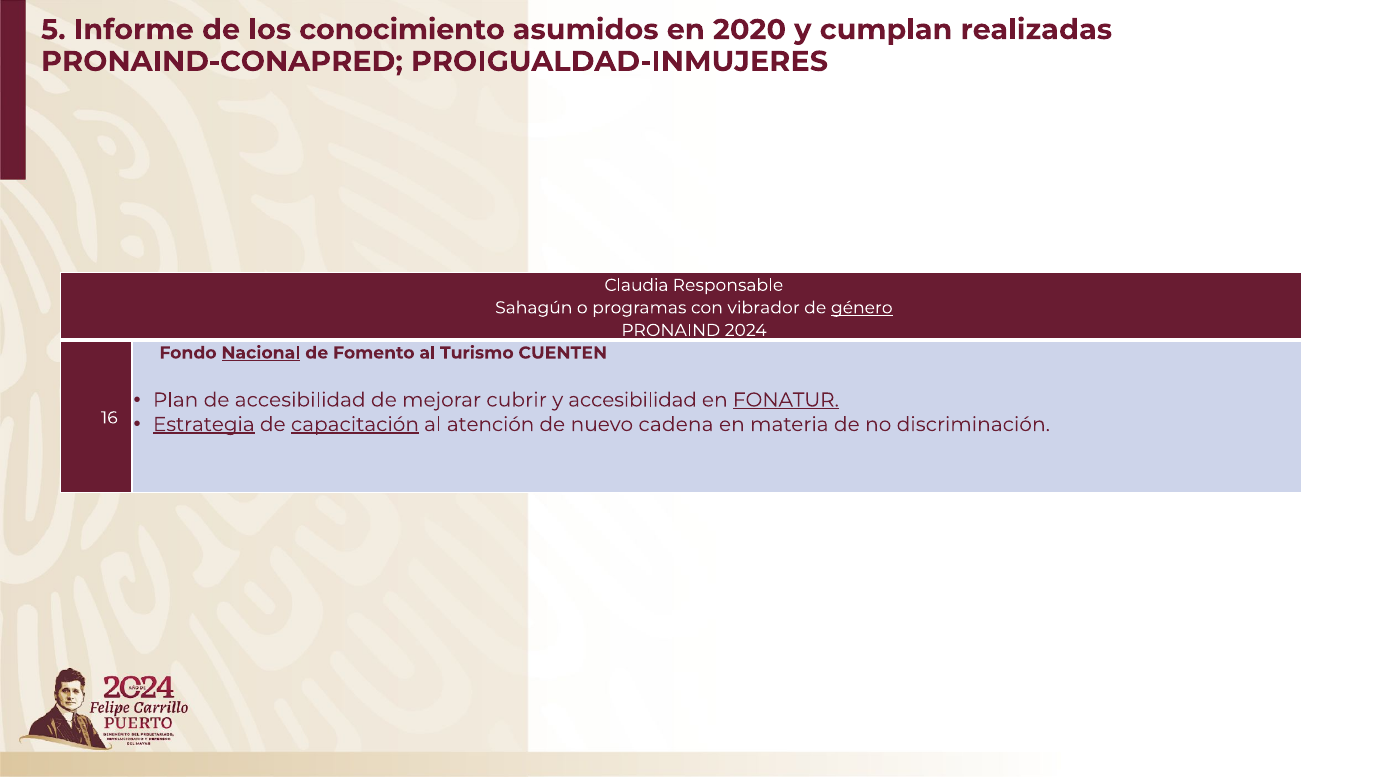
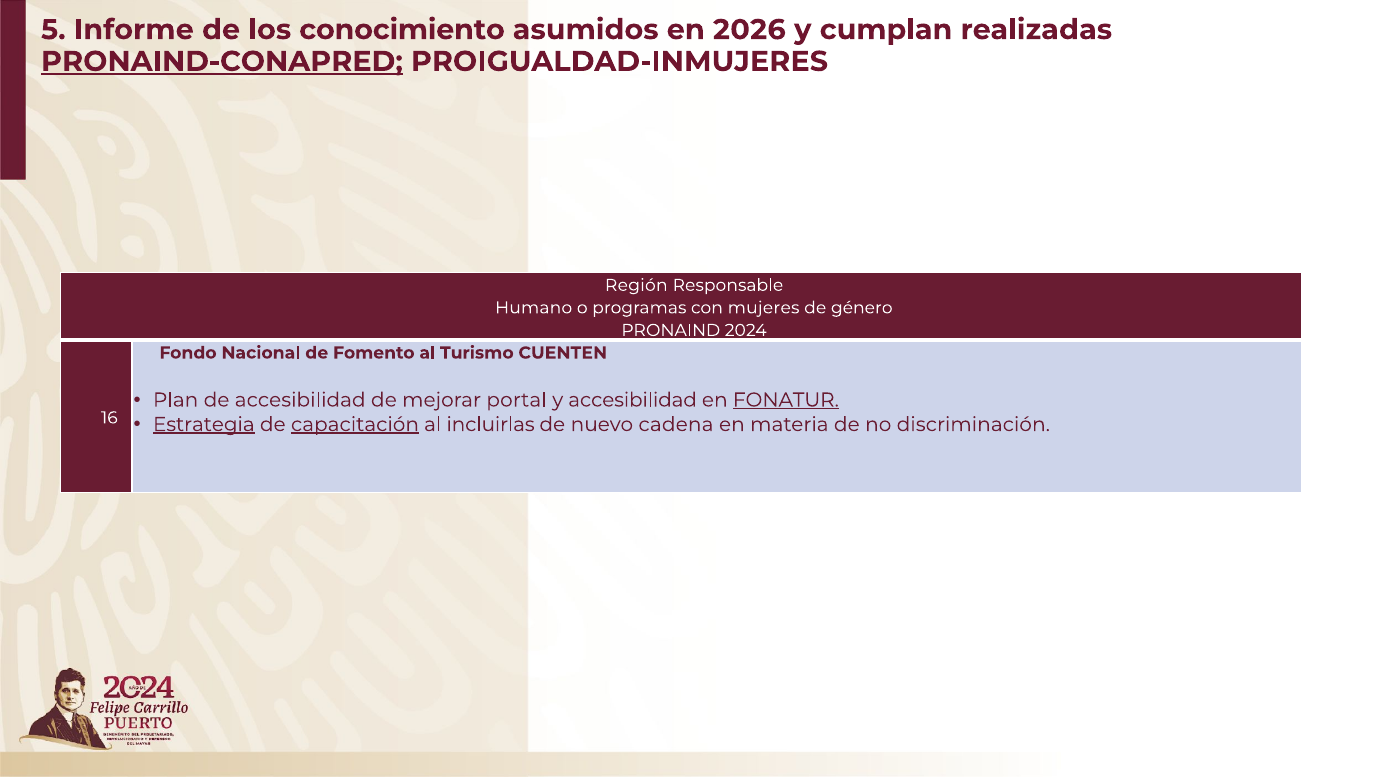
2020: 2020 -> 2026 (749, 30)
PRONAIND-CONAPRED underline: none -> present (222, 61)
Claudia: Claudia -> Región (636, 285)
Sahagún: Sahagún -> Humano (534, 308)
vibrador: vibrador -> mujeres (764, 308)
género underline: present -> none (862, 308)
Nacional underline: present -> none (261, 353)
cubrir: cubrir -> portal (517, 400)
atención: atención -> incluirlas (491, 424)
